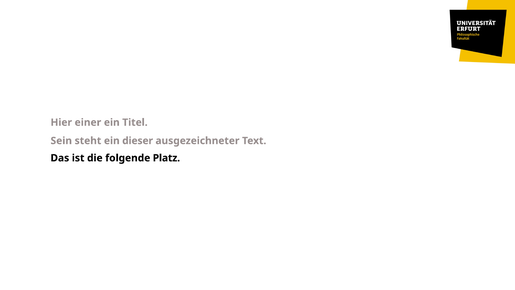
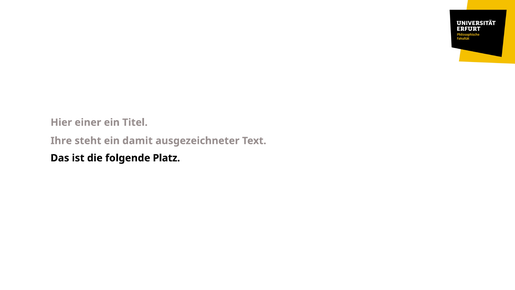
Sein: Sein -> Ihre (61, 141)
dieser: dieser -> damit (138, 141)
